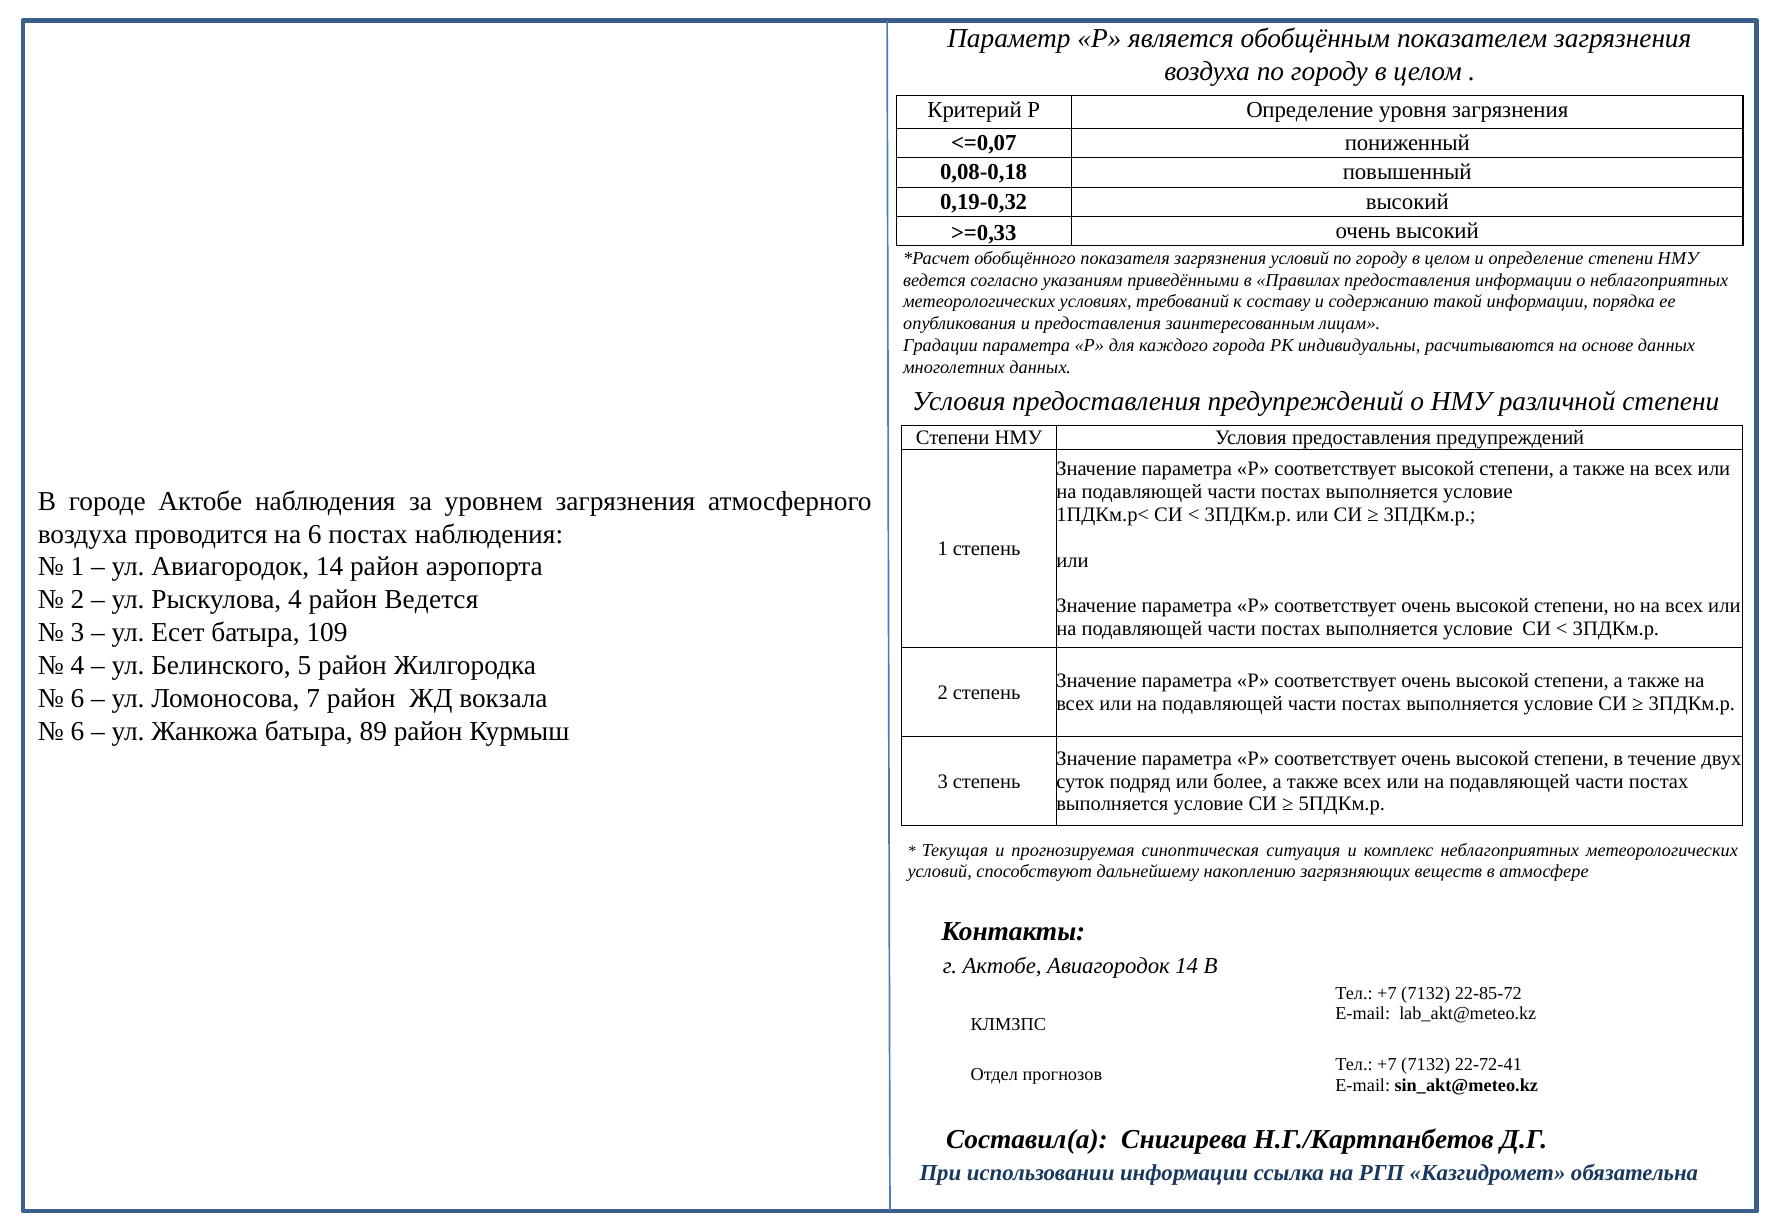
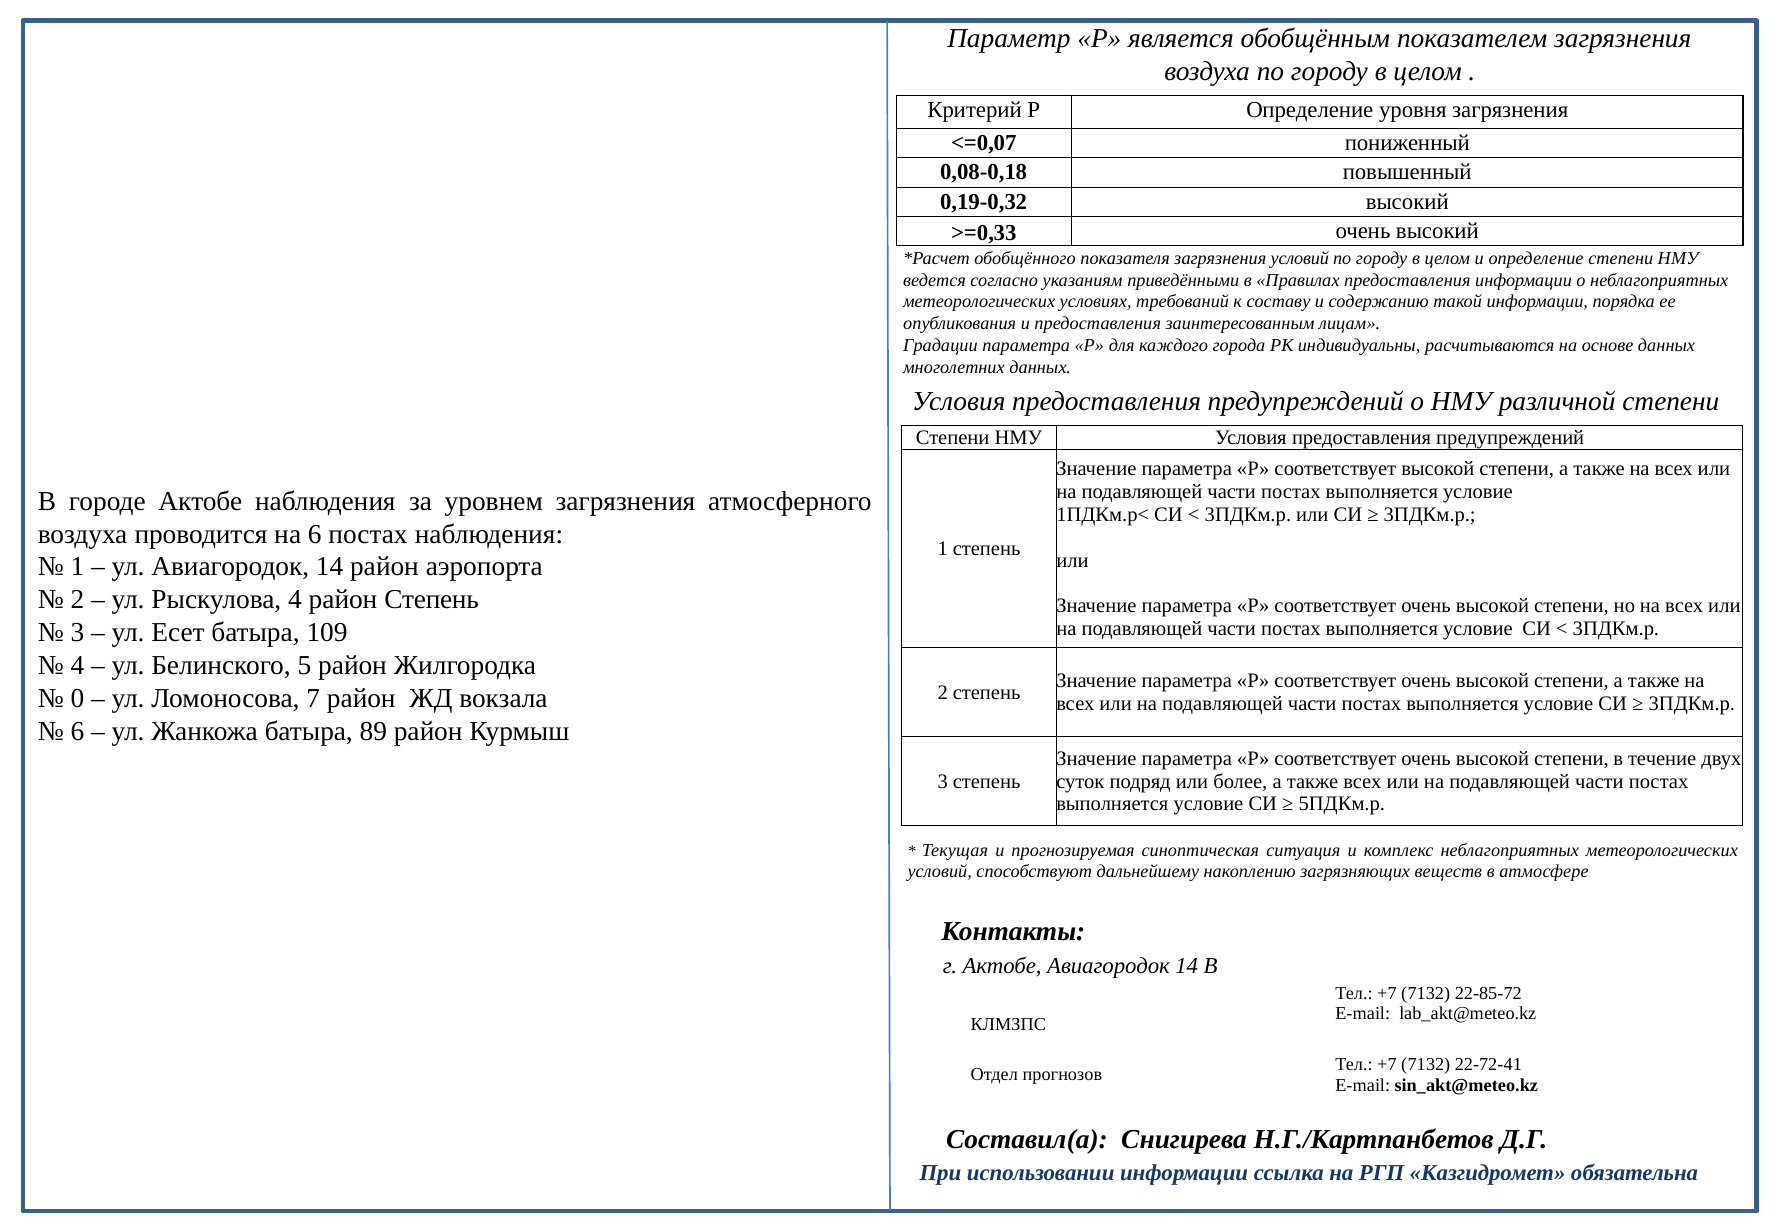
район Ведется: Ведется -> Степень (432, 600)
6: 6 -> 0 (78, 699)
